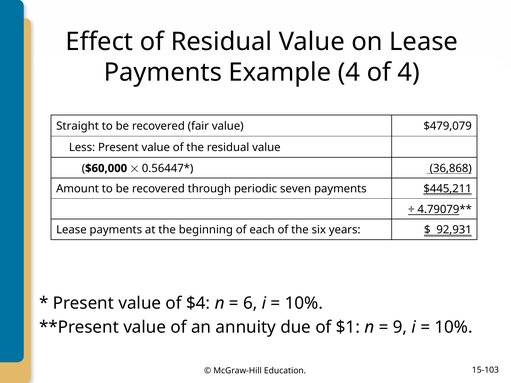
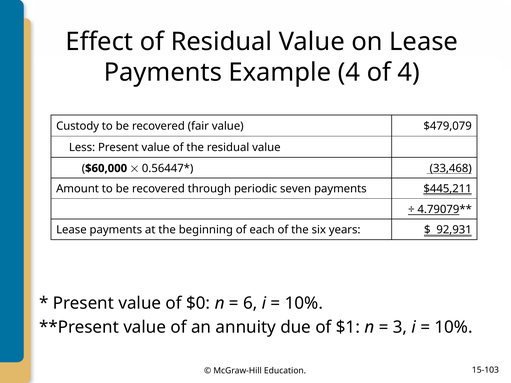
Straight: Straight -> Custody (78, 126)
36,868: 36,868 -> 33,468 (451, 168)
$4: $4 -> $0 (198, 304)
9: 9 -> 3 (400, 327)
